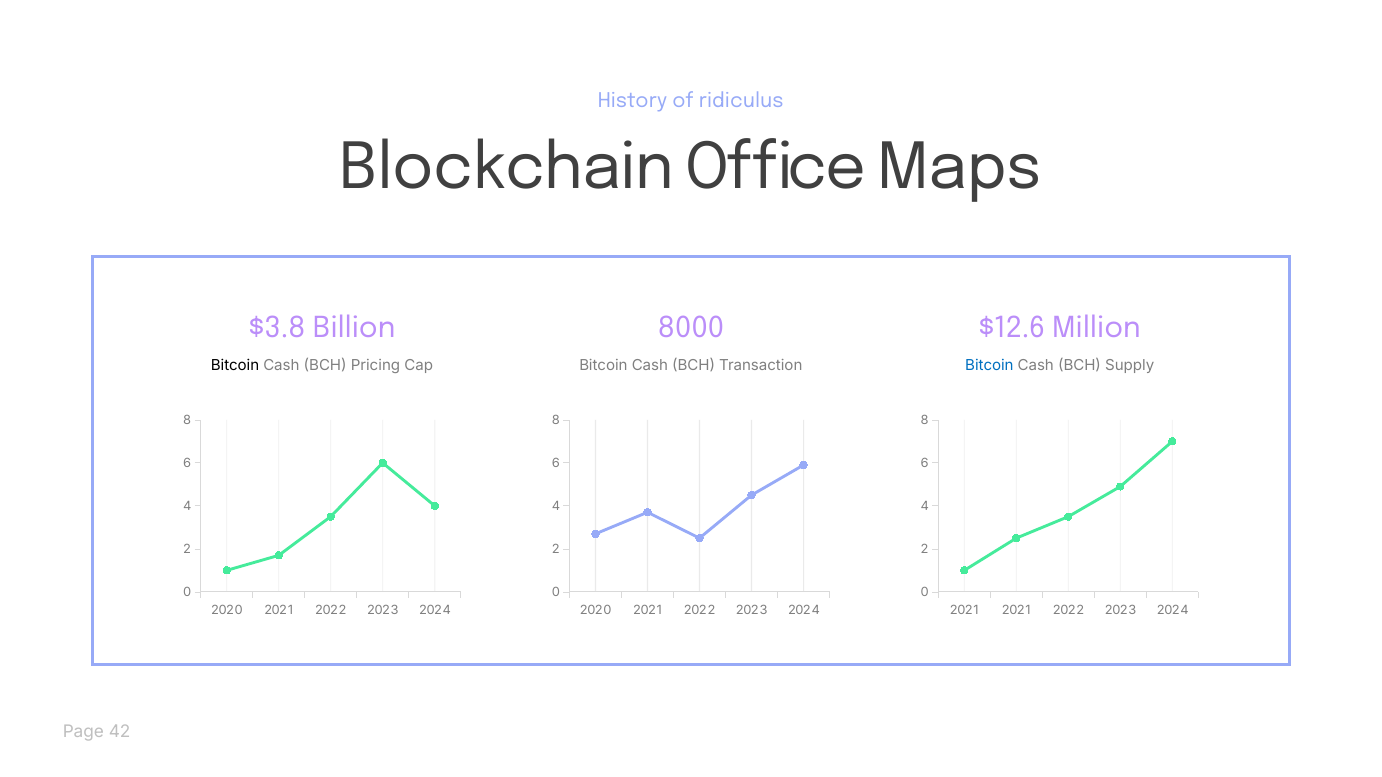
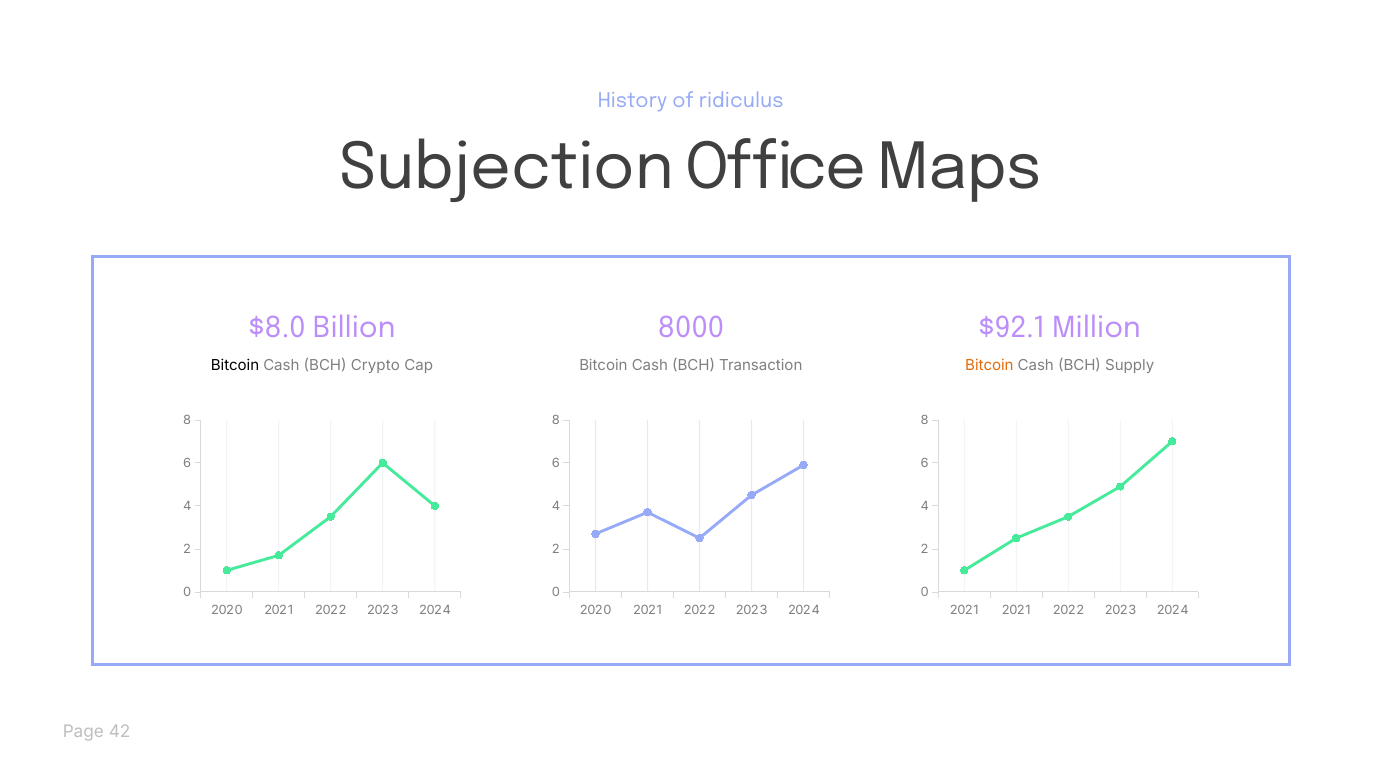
Blockchain: Blockchain -> Subjection (507, 167)
$3.8: $3.8 -> $8.0 (277, 328)
$12.6: $12.6 -> $92.1 (1012, 328)
Pricing: Pricing -> Crypto (375, 366)
Bitcoin colour: blue -> orange (989, 366)
